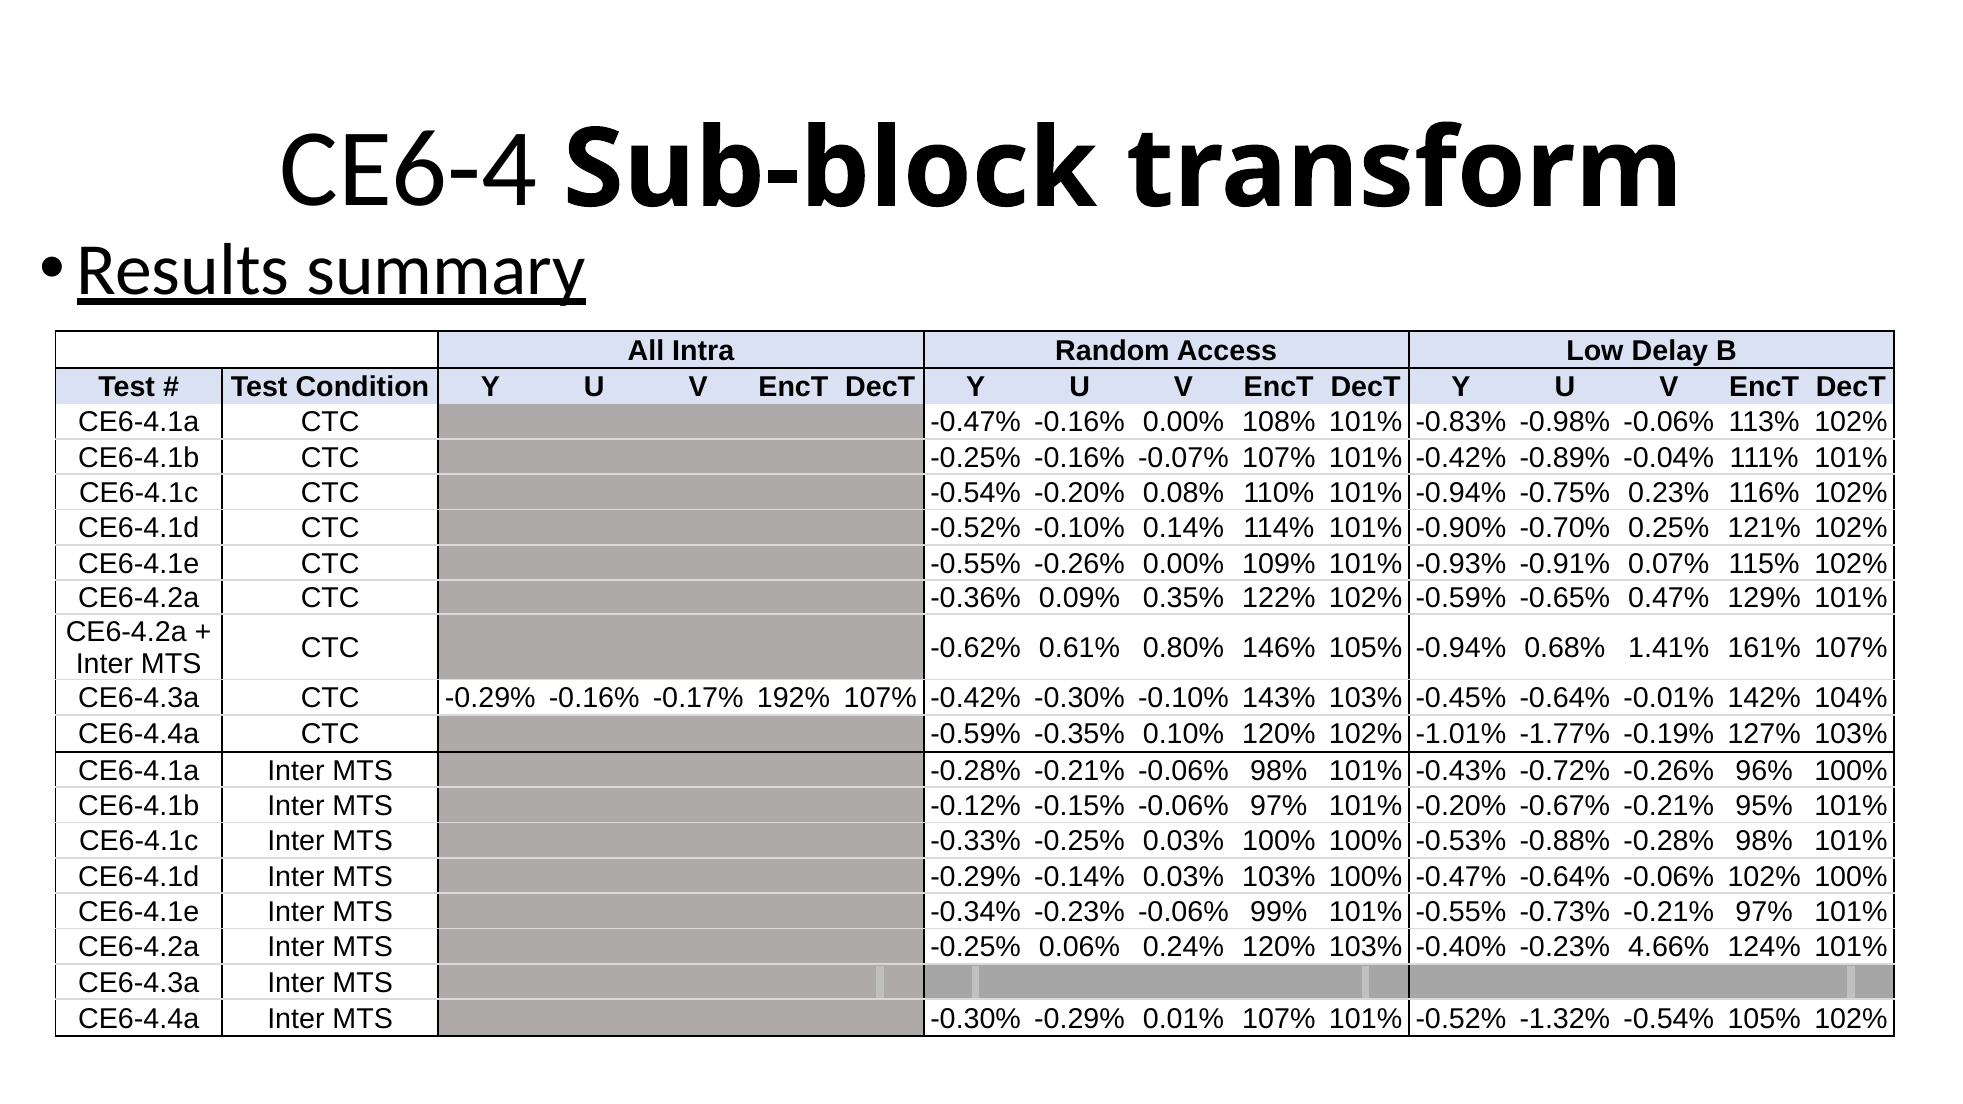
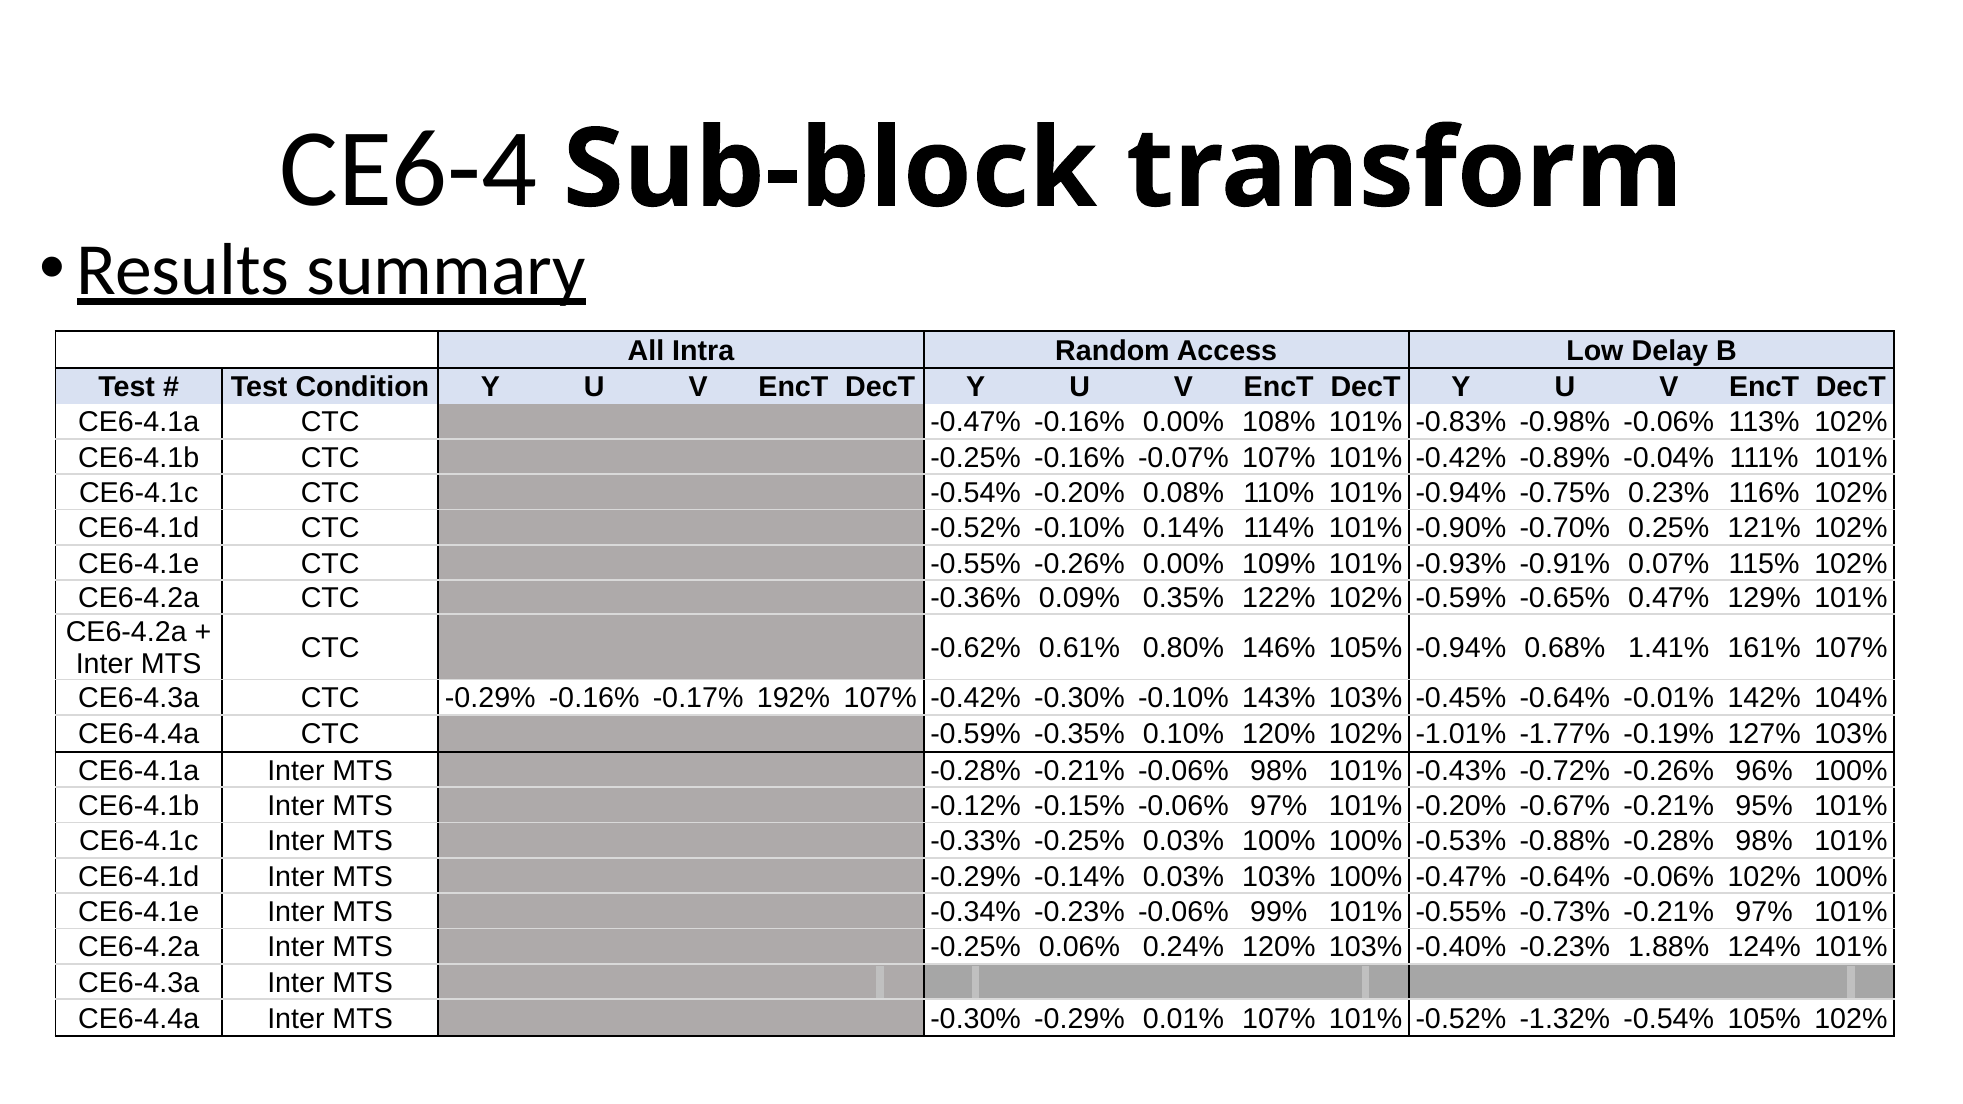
4.66%: 4.66% -> 1.88% (1669, 947)
